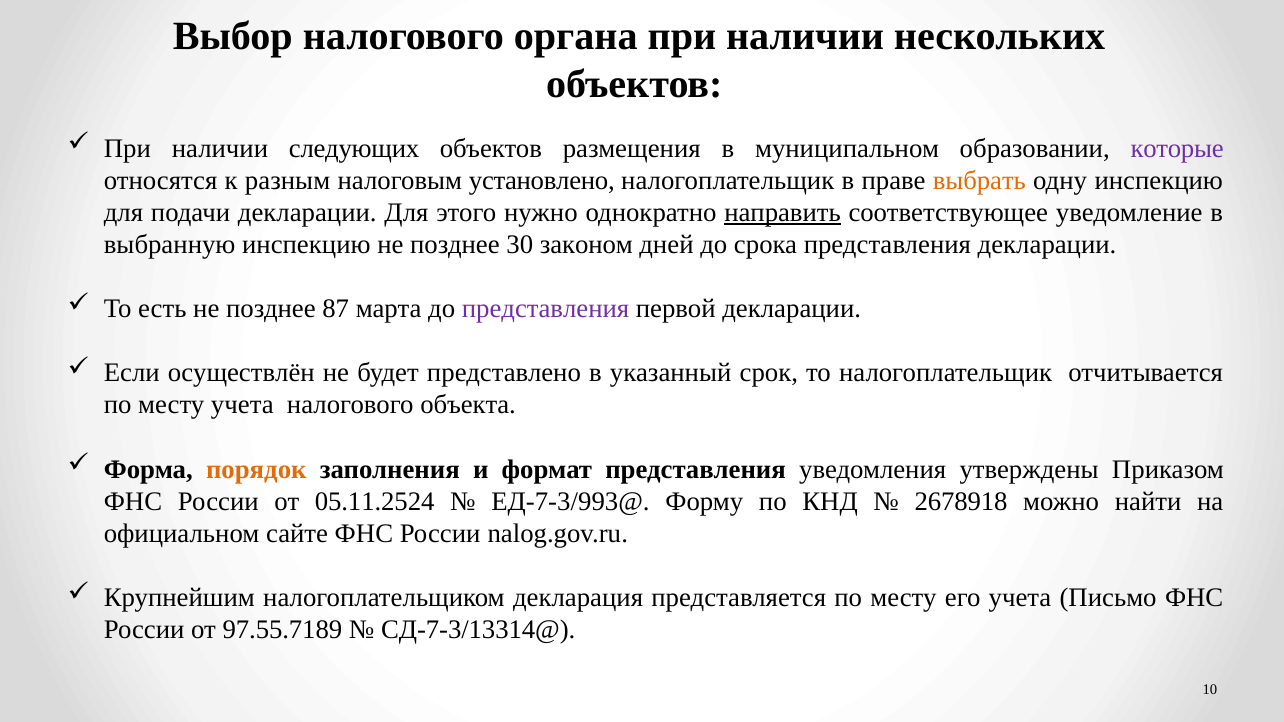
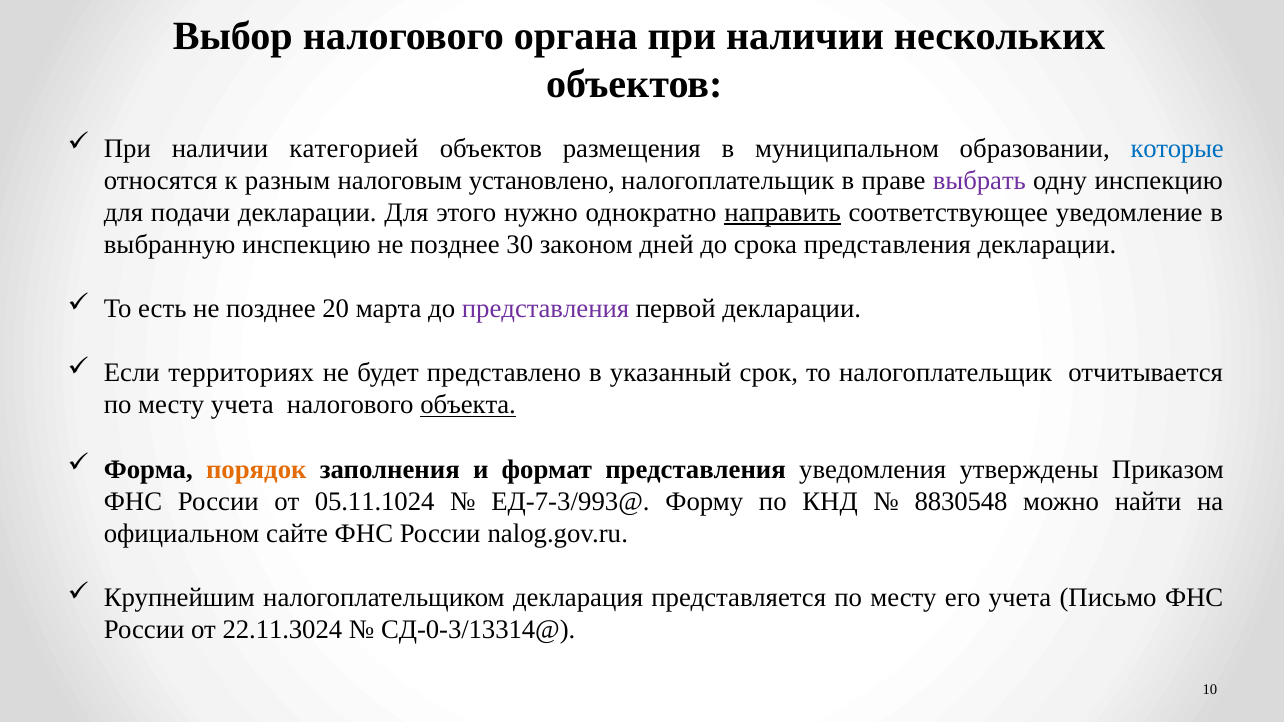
следующих: следующих -> категорией (354, 148)
которые colour: purple -> blue (1177, 148)
выбрать colour: orange -> purple (979, 180)
87: 87 -> 20 (336, 309)
осуществлён: осуществлён -> территориях (241, 373)
объекта underline: none -> present (468, 405)
05.11.2524: 05.11.2524 -> 05.11.1024 (375, 502)
2678918: 2678918 -> 8830548 (961, 502)
97.55.7189: 97.55.7189 -> 22.11.3024 (282, 630)
СД-7-3/13314@: СД-7-3/13314@ -> СД-0-3/13314@ (478, 630)
